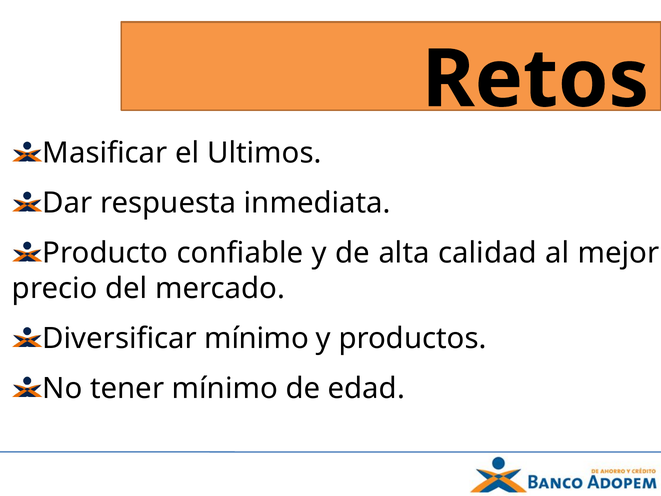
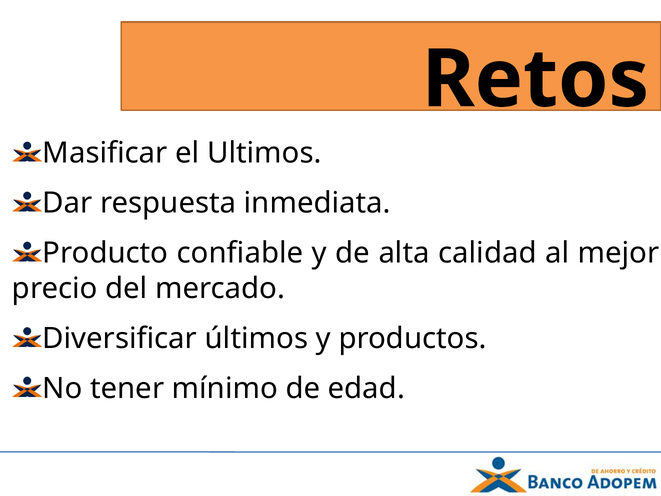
Diversificar mínimo: mínimo -> últimos (256, 338)
